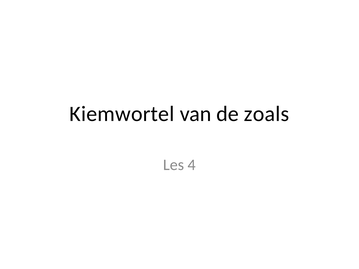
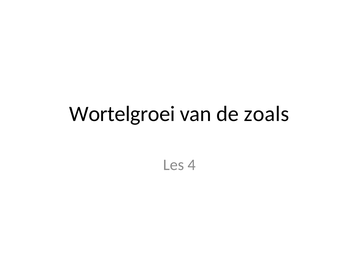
Kiemwortel: Kiemwortel -> Wortelgroei (122, 114)
